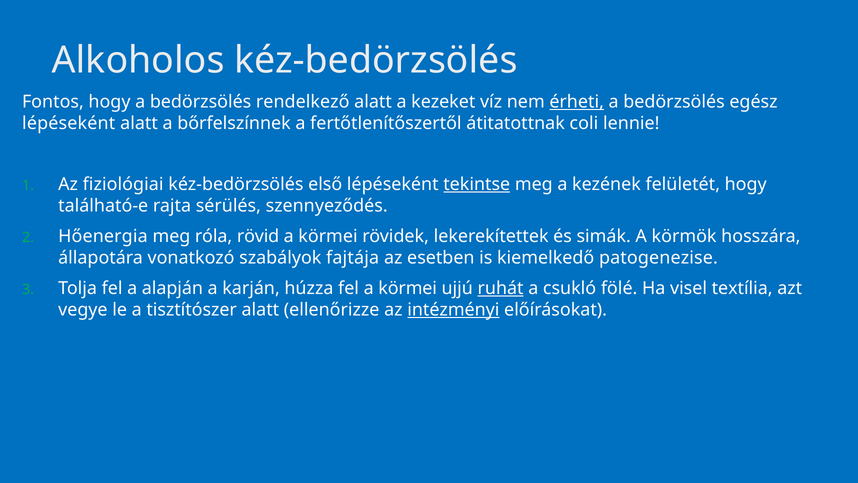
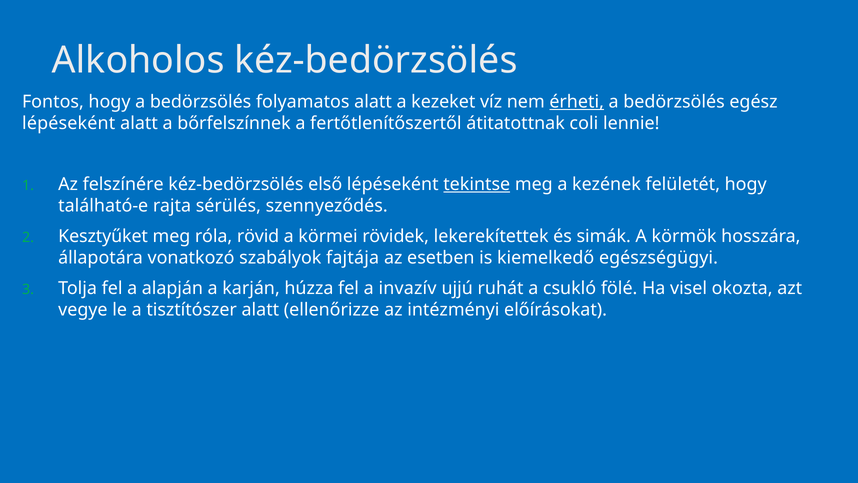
rendelkező: rendelkező -> folyamatos (303, 102)
fiziológiai: fiziológiai -> felszínére (123, 184)
Hőenergia: Hőenergia -> Kesztyűket (103, 236)
patogenezise: patogenezise -> egészségügyi (658, 258)
fel a körmei: körmei -> invazív (407, 288)
ruhát underline: present -> none (501, 288)
textília: textília -> okozta (742, 288)
intézményi underline: present -> none (453, 310)
